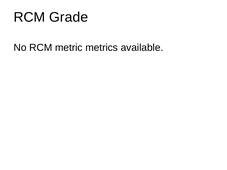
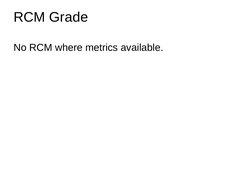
metric: metric -> where (69, 48)
